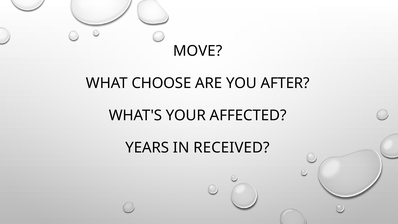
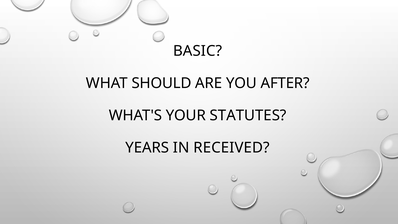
MOVE: MOVE -> BASIC (198, 51)
CHOOSE: CHOOSE -> SHOULD (161, 83)
AFFECTED: AFFECTED -> STATUTES (248, 115)
